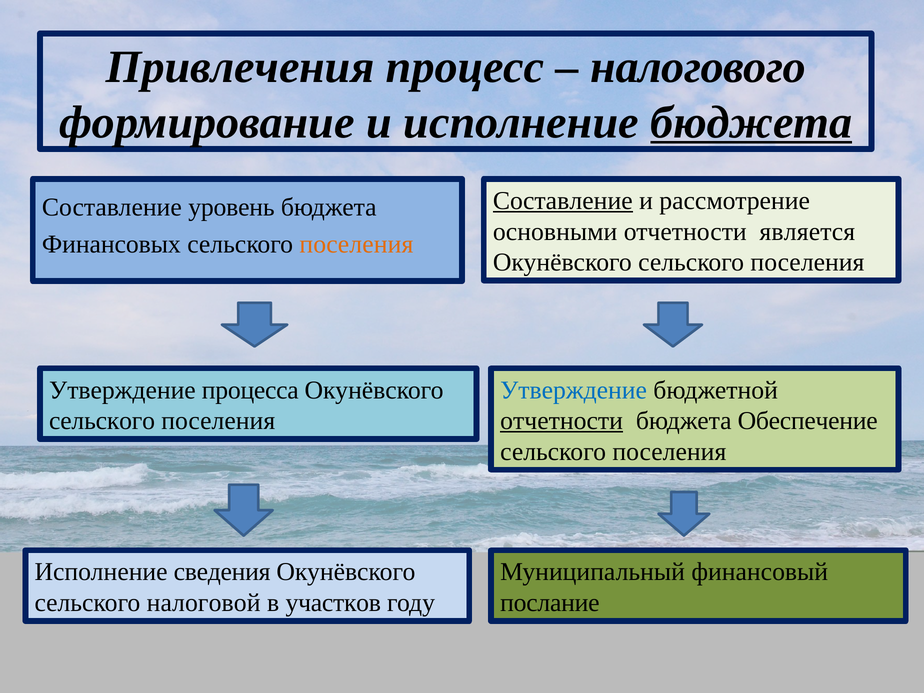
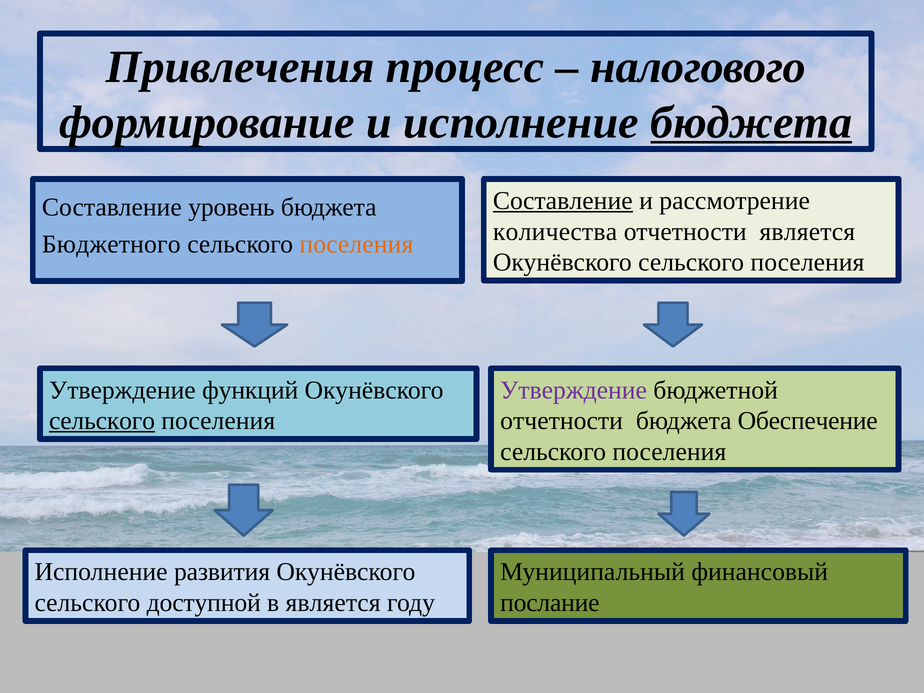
основными: основными -> количества (555, 232)
Финансовых: Финансовых -> Бюджетного (111, 244)
процесса: процесса -> функций (250, 390)
Утверждение colour: blue -> purple (574, 390)
сельского underline: none -> present (102, 421)
отчетности underline: present -> none (562, 421)
сведения: сведения -> развития (222, 572)
налоговой: налоговой -> доступной (204, 603)
в участков: участков -> является (333, 603)
